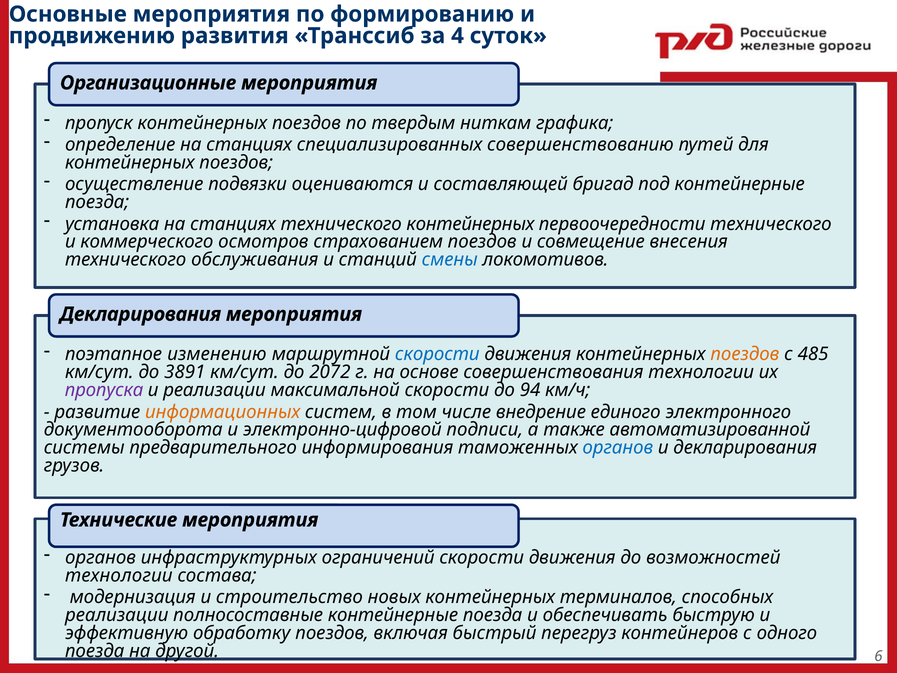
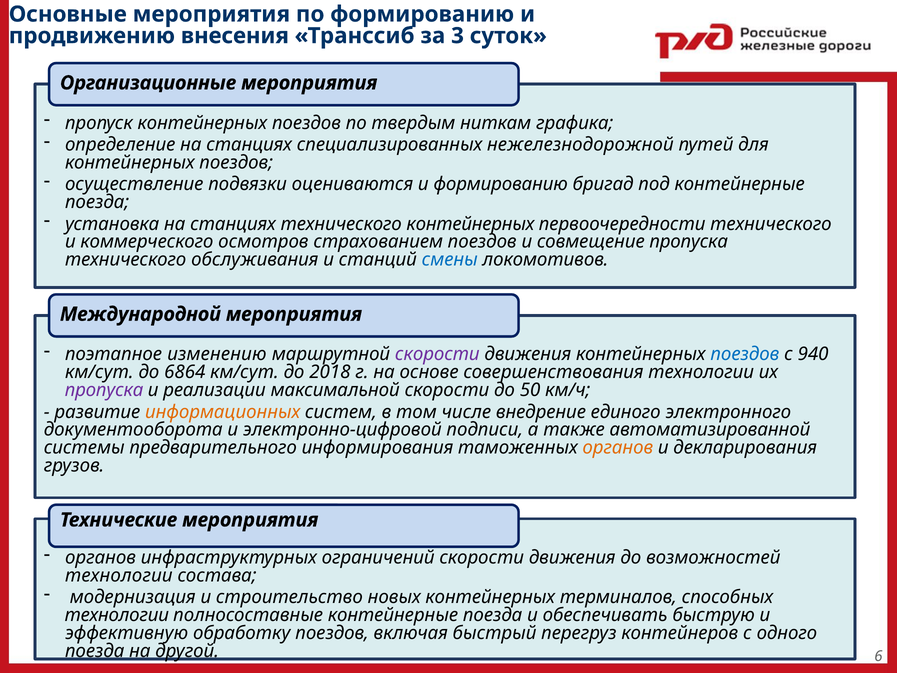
развития: развития -> внесения (235, 36)
4: 4 -> 3 (457, 36)
совершенствованию: совершенствованию -> нежелезнодорожной (580, 145)
и составляющей: составляющей -> формированию (501, 184)
совмещение внесения: внесения -> пропуска (689, 242)
Декларирования: Декларирования -> Международной (140, 314)
скорости colour: blue -> purple (437, 354)
поездов colour: orange -> blue (745, 354)
485: 485 -> 940 (813, 354)
3891: 3891 -> 6864 (185, 372)
2072: 2072 -> 2018 (330, 372)
94: 94 -> 50 (530, 390)
органов colour: blue -> orange (618, 448)
реализации: реализации -> технологии (117, 615)
